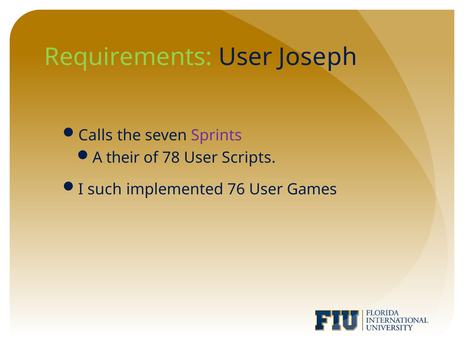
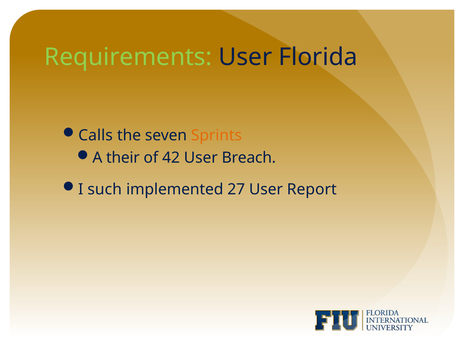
Joseph: Joseph -> Florida (318, 57)
Sprints colour: purple -> orange (216, 135)
78: 78 -> 42 (171, 158)
Scripts: Scripts -> Breach (249, 158)
76: 76 -> 27 (236, 189)
Games: Games -> Report (312, 189)
